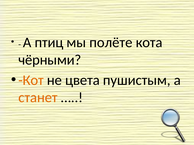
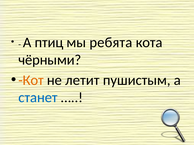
полёте: полёте -> ребята (111, 43)
цвета: цвета -> летит (82, 80)
станет colour: orange -> blue (38, 98)
